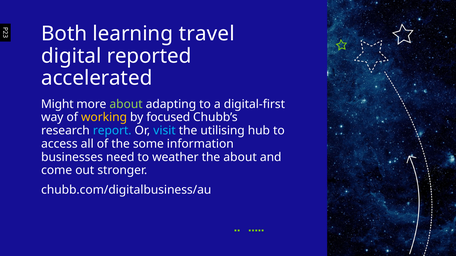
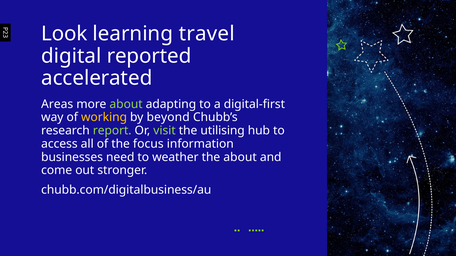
Both: Both -> Look (64, 34)
Might: Might -> Areas (57, 104)
focused: focused -> beyond (168, 118)
report colour: light blue -> light green (112, 131)
visit colour: light blue -> light green (165, 131)
some: some -> focus (148, 144)
